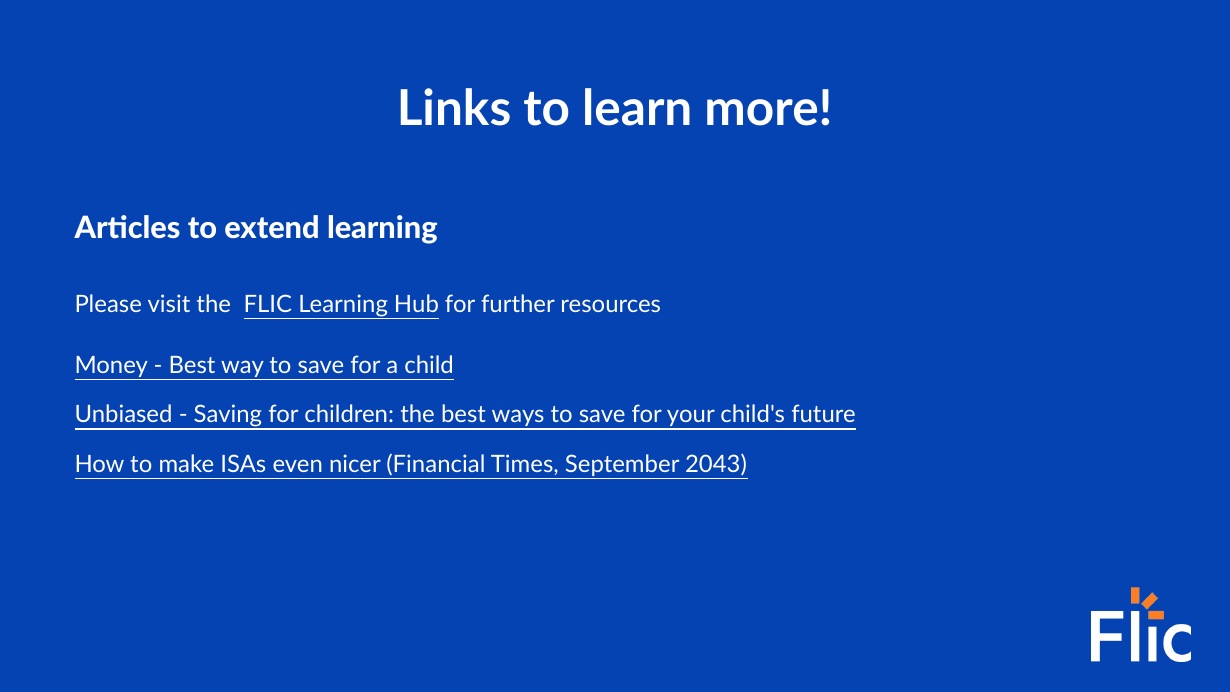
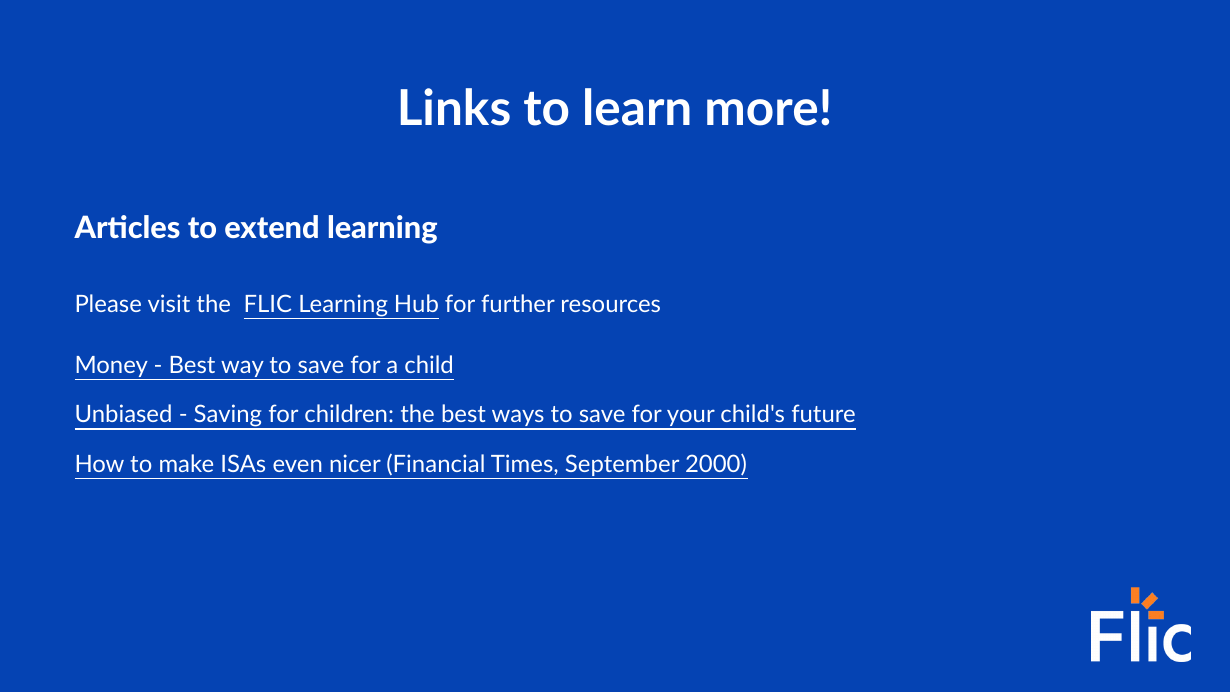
2043: 2043 -> 2000 (716, 464)
